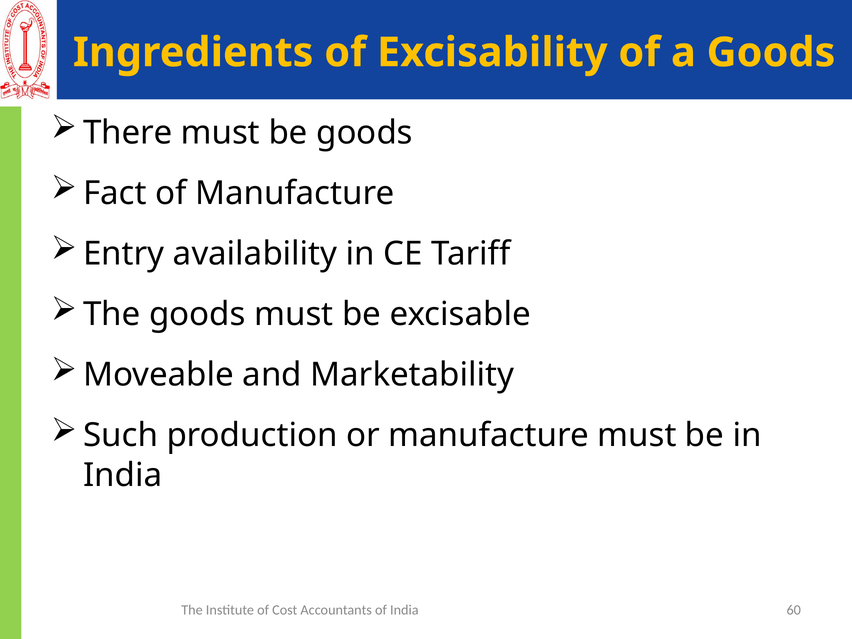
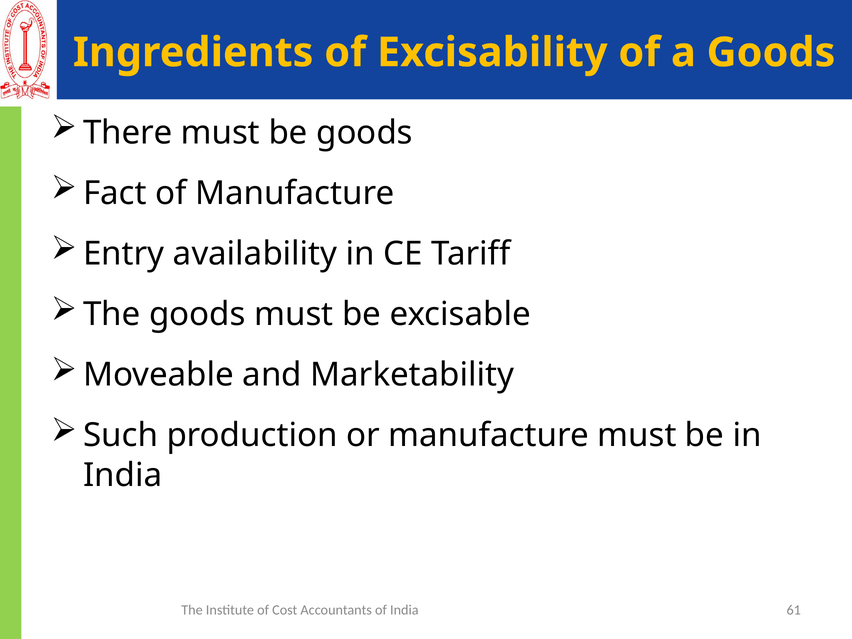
60: 60 -> 61 (794, 610)
